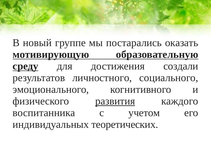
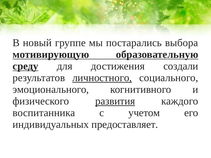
оказать: оказать -> выбора (182, 43)
личностного underline: none -> present (102, 78)
теоретических: теоретических -> предоставляет (125, 125)
